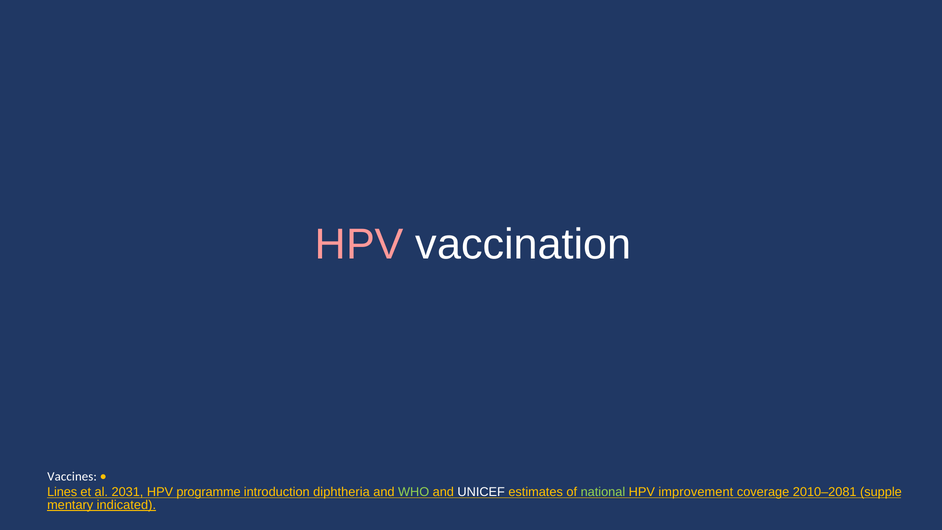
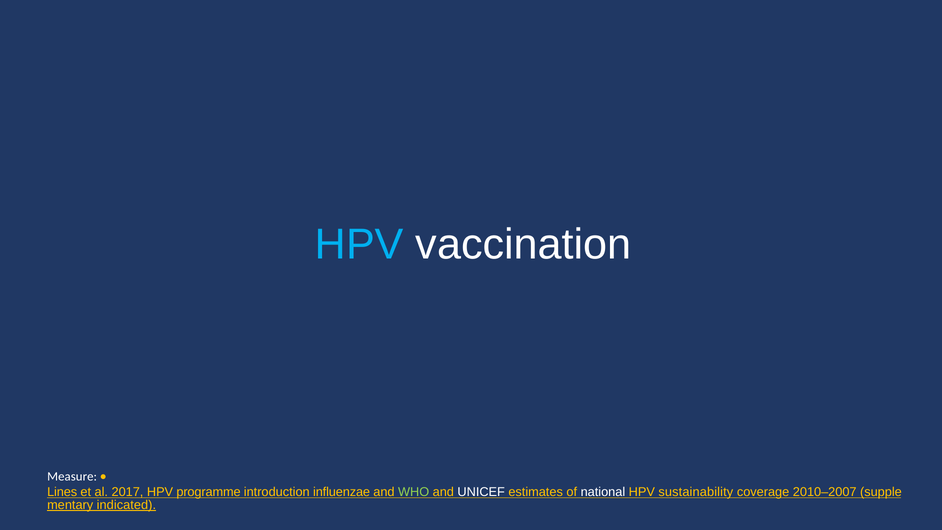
HPV colour: pink -> light blue (359, 244)
Vaccines: Vaccines -> Measure (72, 476)
2031: 2031 -> 2017 (127, 492)
diphtheria: diphtheria -> influenzae (342, 492)
national colour: light green -> white (603, 492)
improvement: improvement -> sustainability (696, 492)
2010–2081: 2010–2081 -> 2010–2007 (825, 492)
